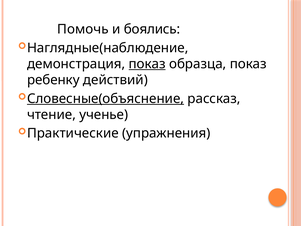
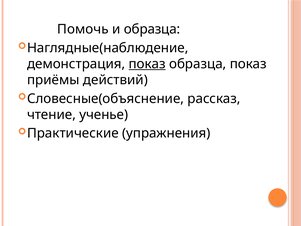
и боялись: боялись -> образца (152, 29)
ребенку: ребенку -> приёмы (53, 80)
Словесные(объяснение underline: present -> none (106, 99)
